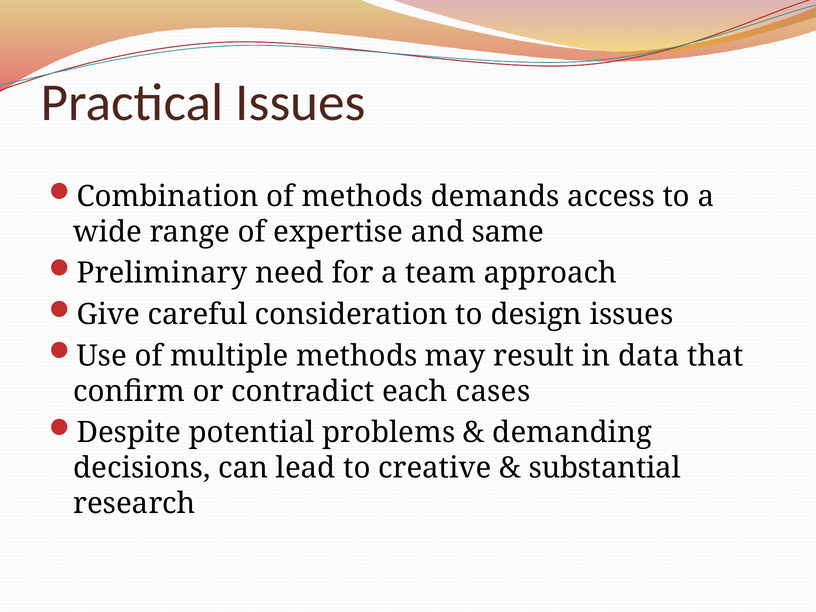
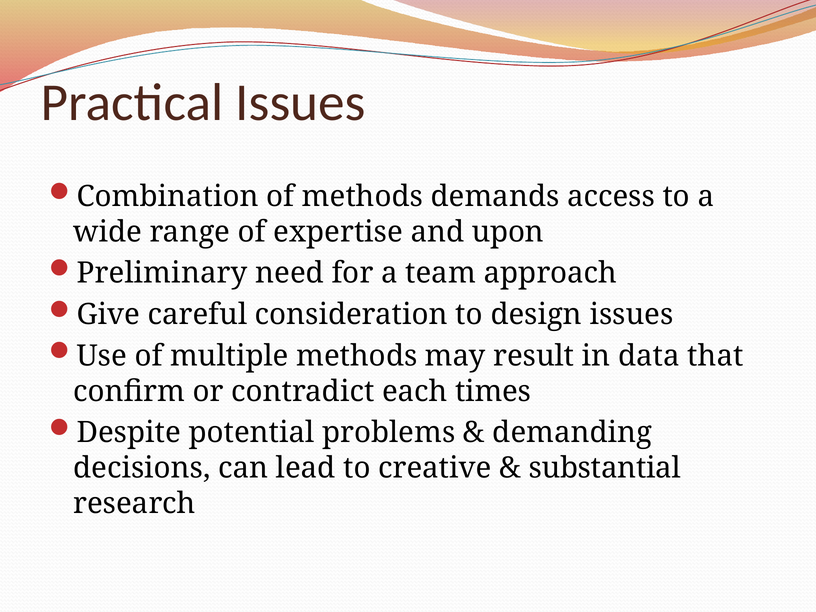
same: same -> upon (508, 232)
cases: cases -> times (493, 391)
